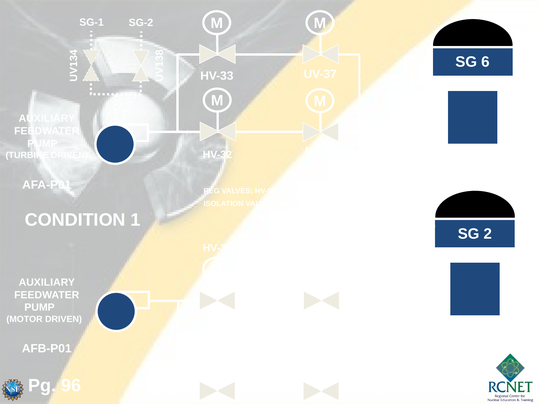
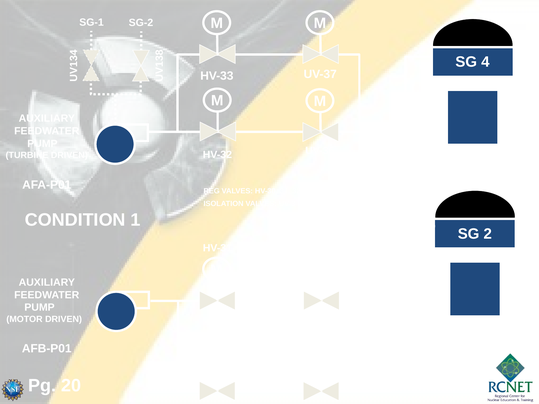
SG 6: 6 -> 4 (485, 62)
96: 96 -> 20 (71, 386)
